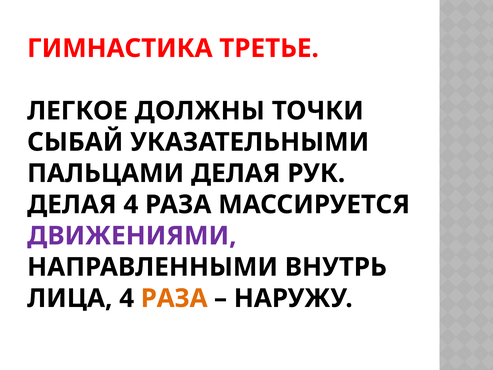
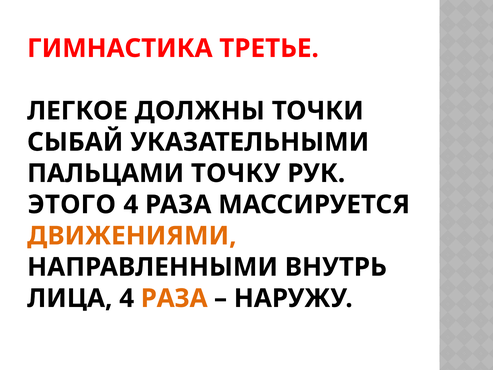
ПАЛЬЦАМИ ДЕЛАЯ: ДЕЛАЯ -> ТОЧКУ (236, 173)
ДЕЛАЯ: ДЕЛАЯ -> ЭТОГО (72, 204)
ДВИЖЕНИЯМИ colour: purple -> orange (132, 236)
